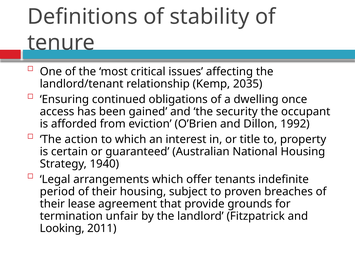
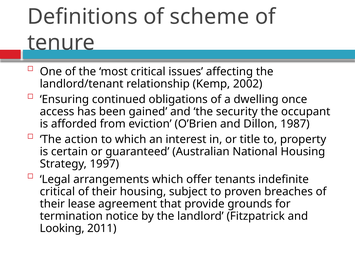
stability: stability -> scheme (209, 17)
2035: 2035 -> 2002 (248, 84)
1992: 1992 -> 1987 (295, 124)
1940: 1940 -> 1997 (104, 163)
period: period -> critical (57, 191)
unfair: unfair -> notice (122, 215)
